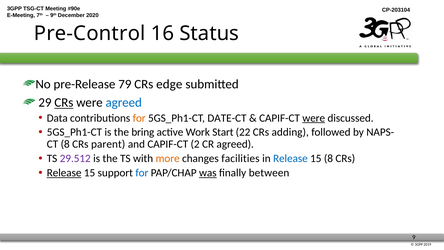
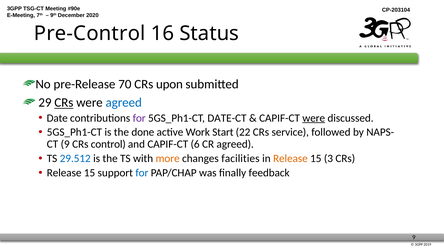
79: 79 -> 70 (125, 84)
edge: edge -> upon (169, 84)
Data: Data -> Date (57, 118)
for colour: orange -> purple (139, 118)
bring: bring -> done (143, 132)
adding: adding -> service (290, 132)
8: 8 -> 9 (65, 144)
parent: parent -> control (108, 144)
2: 2 -> 6 (195, 144)
29.512 colour: purple -> blue (75, 158)
Release colour: blue -> orange (290, 158)
15 8: 8 -> 3 (328, 158)
Release underline: present -> none (64, 173)
was underline: present -> none (208, 173)
between: between -> feedback (269, 173)
